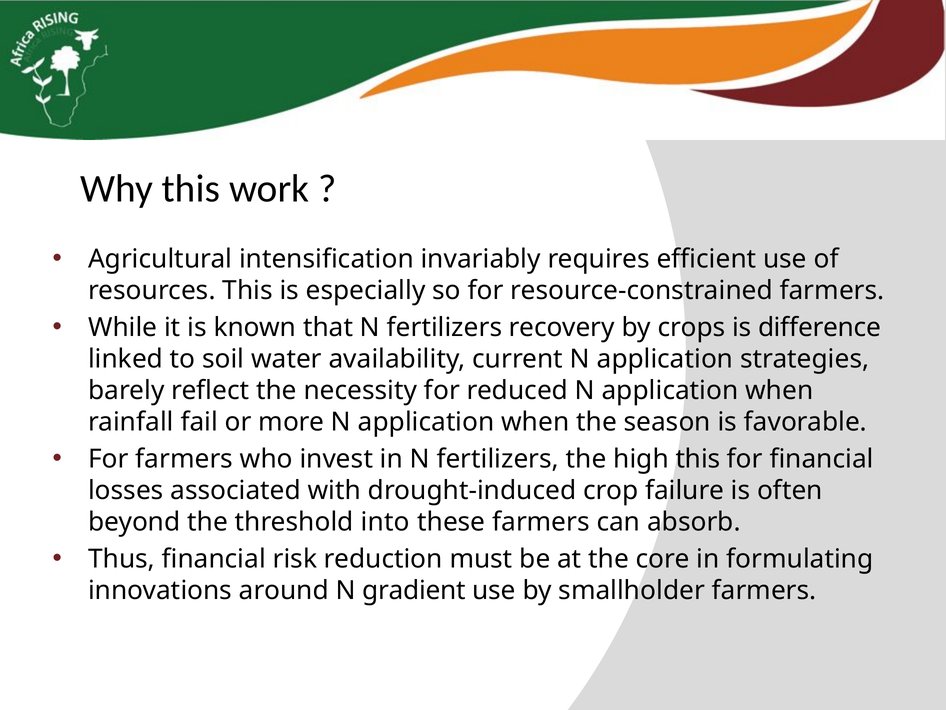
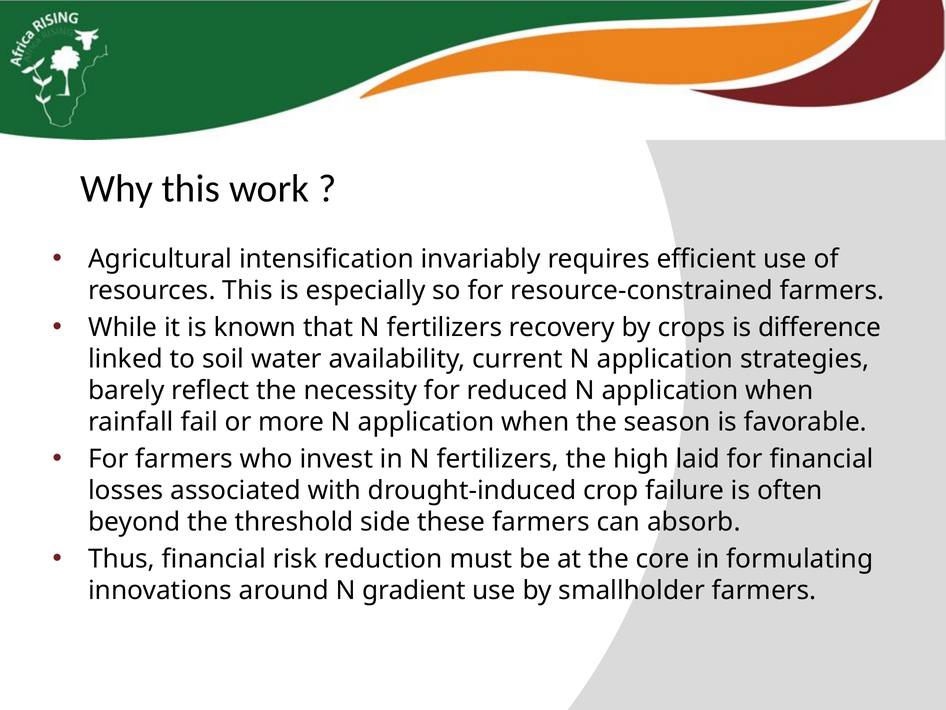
high this: this -> laid (698, 459)
into: into -> side (385, 522)
